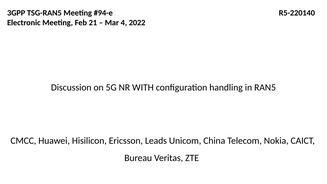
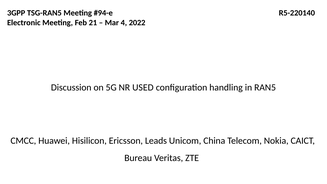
WITH: WITH -> USED (143, 88)
